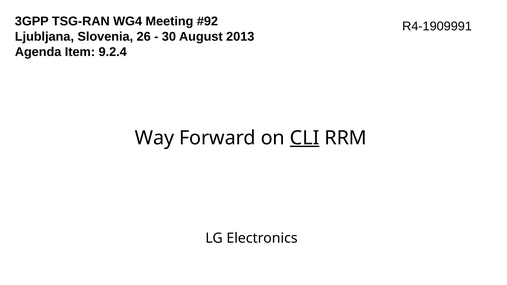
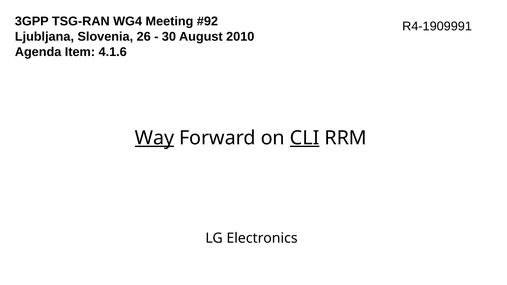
2013: 2013 -> 2010 (240, 37)
9.2.4: 9.2.4 -> 4.1.6 (113, 52)
Way underline: none -> present (155, 138)
